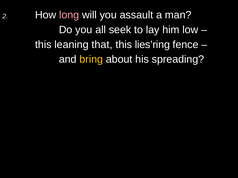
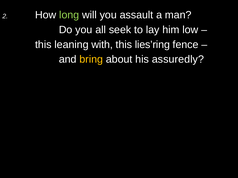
long colour: pink -> light green (69, 15)
that: that -> with (102, 45)
spreading: spreading -> assuredly (178, 59)
